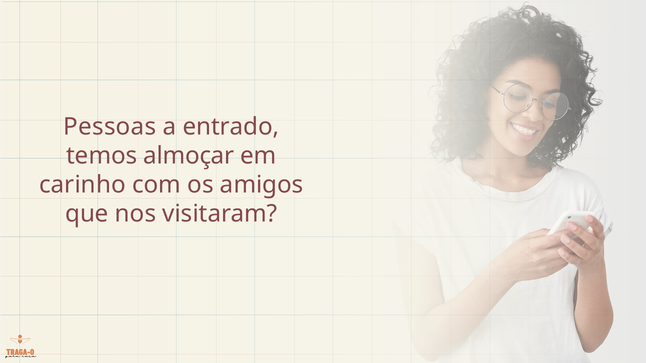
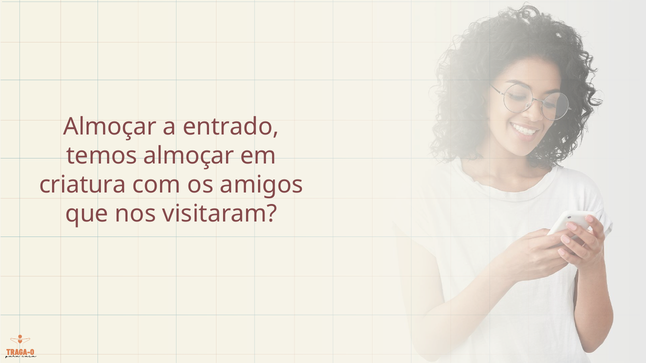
Pessoas: Pessoas -> Almoçar (110, 127)
carinho: carinho -> criatura (83, 185)
